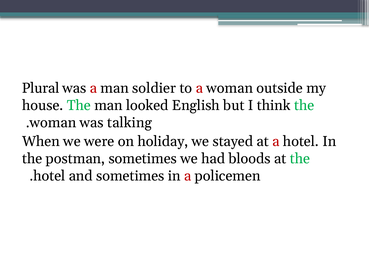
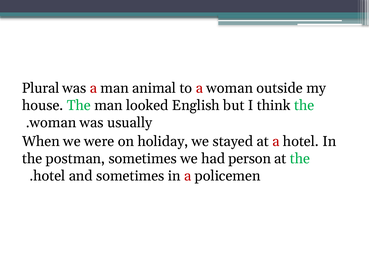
soldier: soldier -> animal (154, 88)
talking: talking -> usually (130, 123)
bloods: bloods -> person (250, 159)
